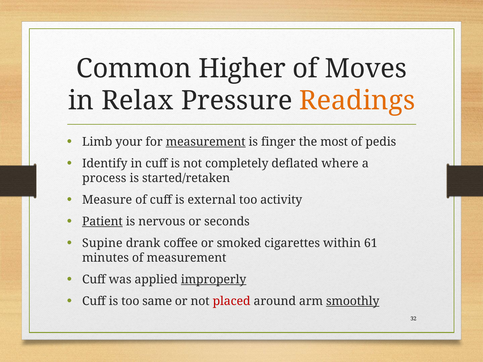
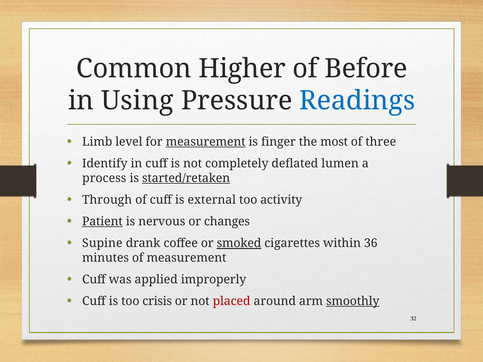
Moves: Moves -> Before (366, 69)
Relax: Relax -> Using (137, 101)
Readings colour: orange -> blue (357, 101)
your: your -> level (129, 142)
pedis: pedis -> three (381, 142)
where: where -> lumen (340, 164)
started/retaken underline: none -> present (186, 178)
Measure: Measure -> Through (107, 200)
seconds: seconds -> changes (227, 222)
smoked underline: none -> present (239, 243)
61: 61 -> 36 (371, 243)
improperly underline: present -> none (214, 280)
same: same -> crisis (157, 301)
